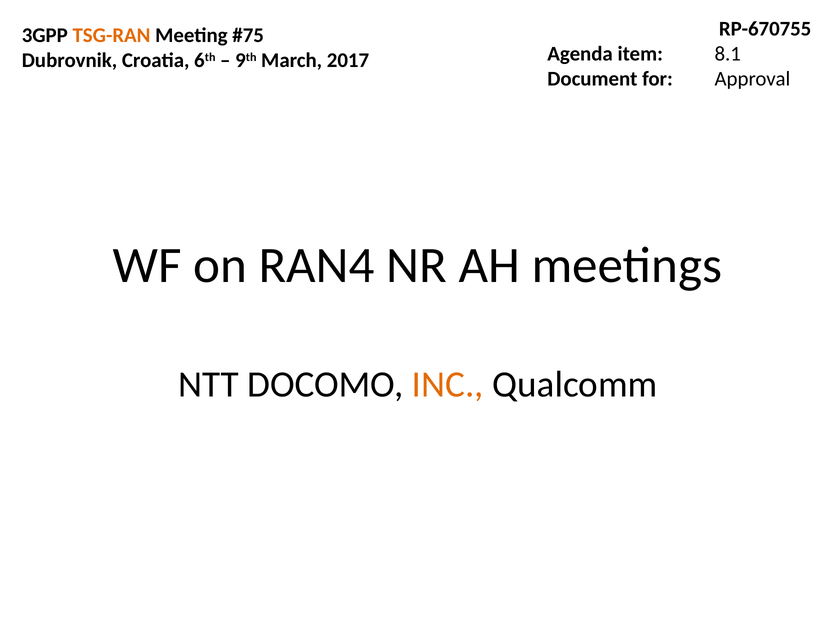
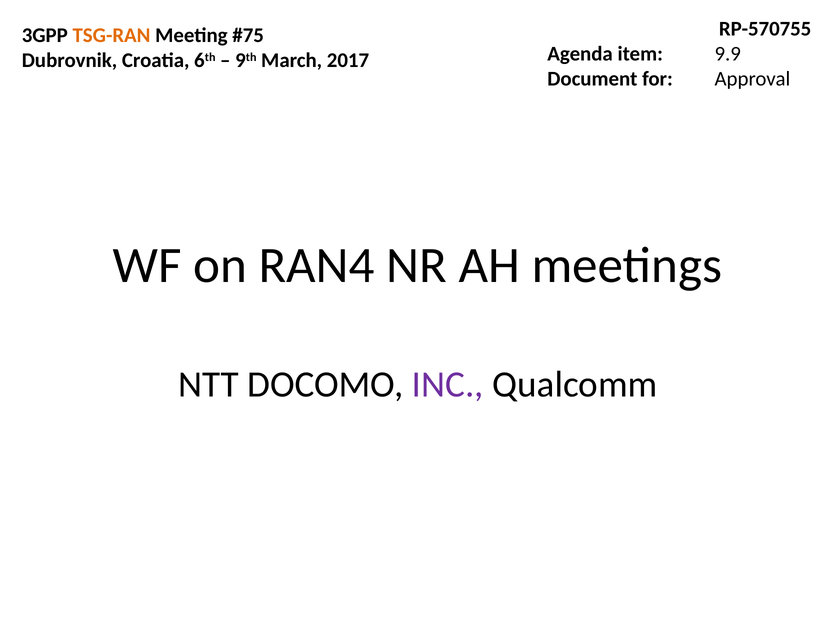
RP-670755: RP-670755 -> RP-570755 (765, 29)
8.1: 8.1 -> 9.9 (728, 54)
INC colour: orange -> purple (448, 384)
